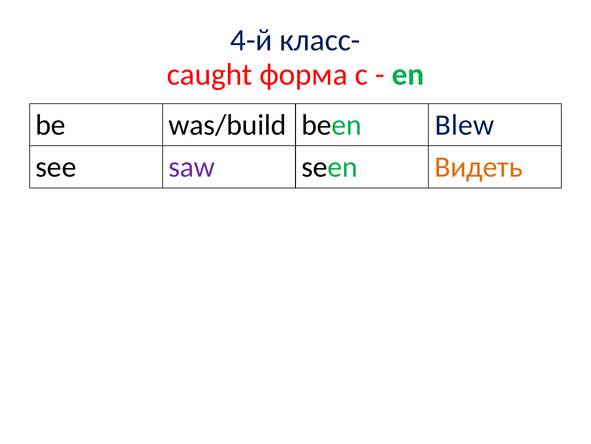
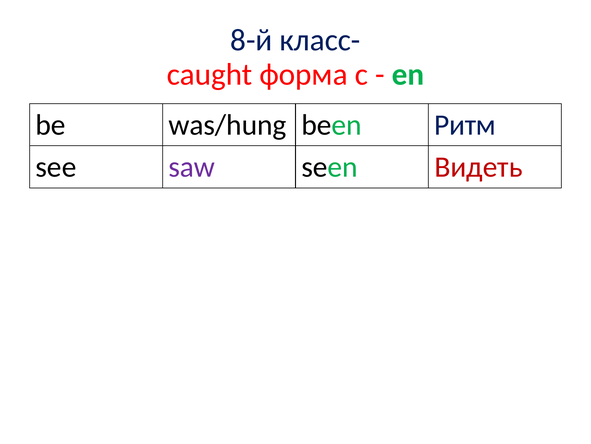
4-й: 4-й -> 8-й (251, 40)
was/build: was/build -> was/hung (227, 125)
Blew: Blew -> Ритм (465, 125)
Видеть colour: orange -> red (478, 167)
